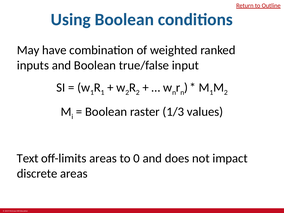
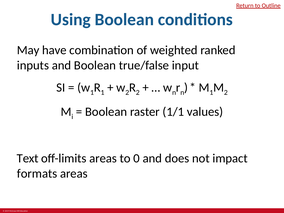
1/3: 1/3 -> 1/1 (173, 112)
discrete: discrete -> formats (37, 174)
